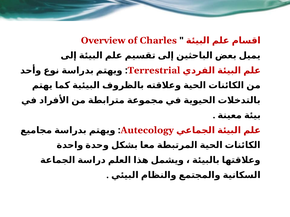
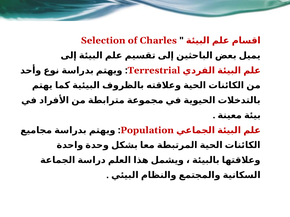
Overview: Overview -> Selection (103, 41)
Autecology: Autecology -> Population (147, 130)
